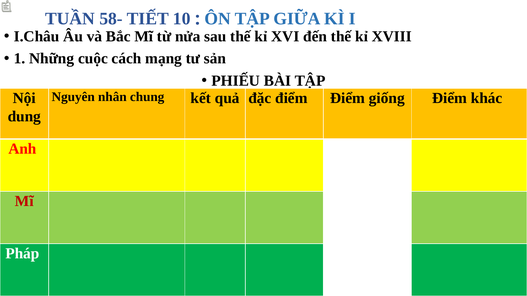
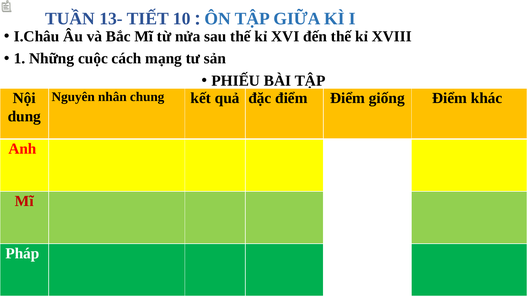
58-: 58- -> 13- (111, 19)
